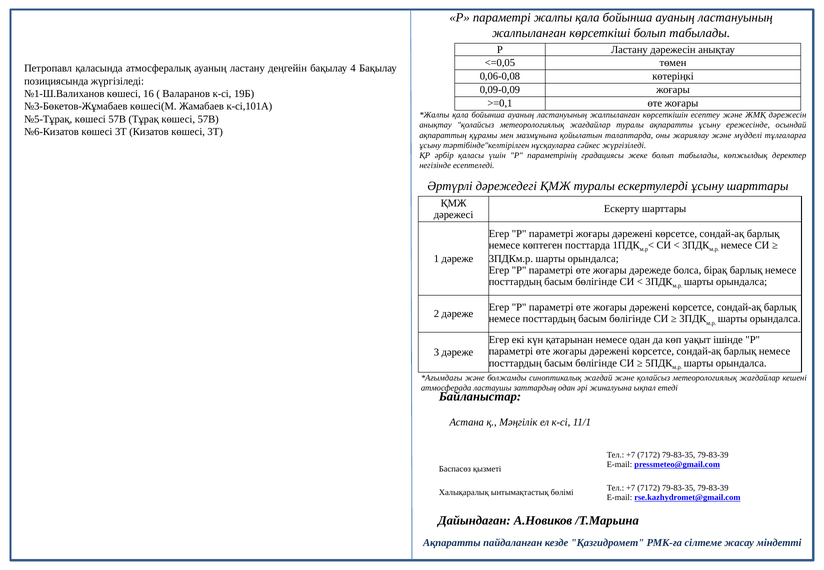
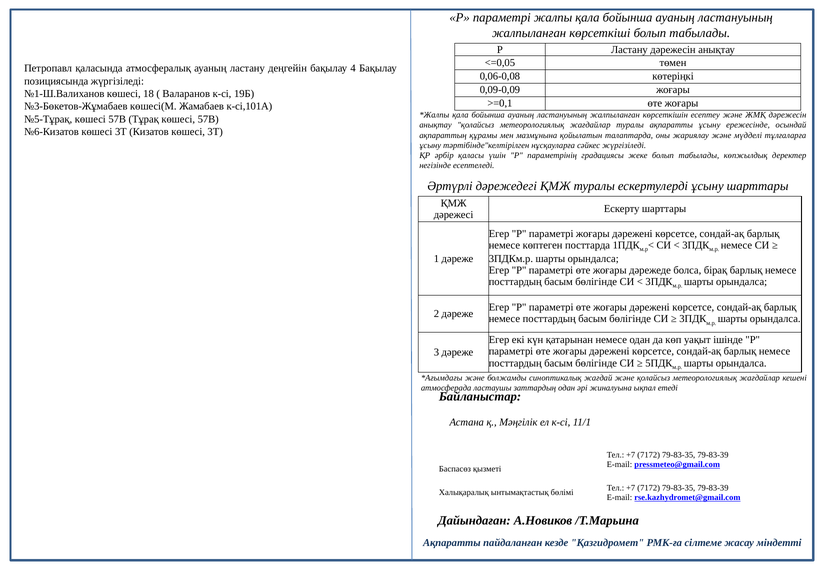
16: 16 -> 18 (149, 94)
